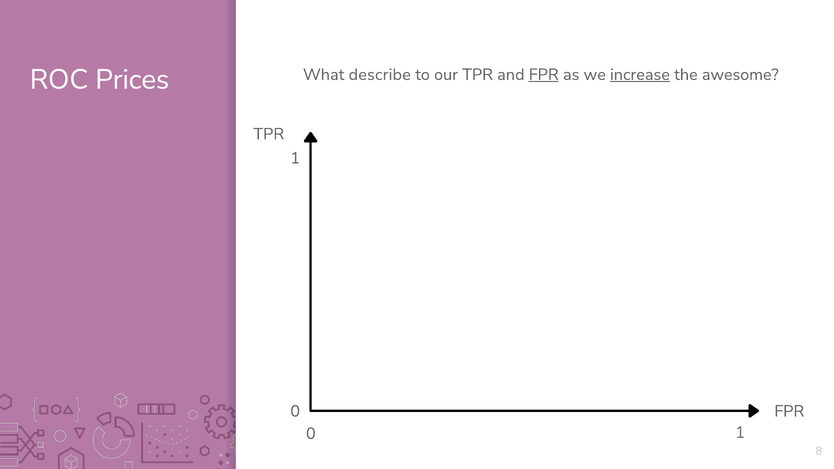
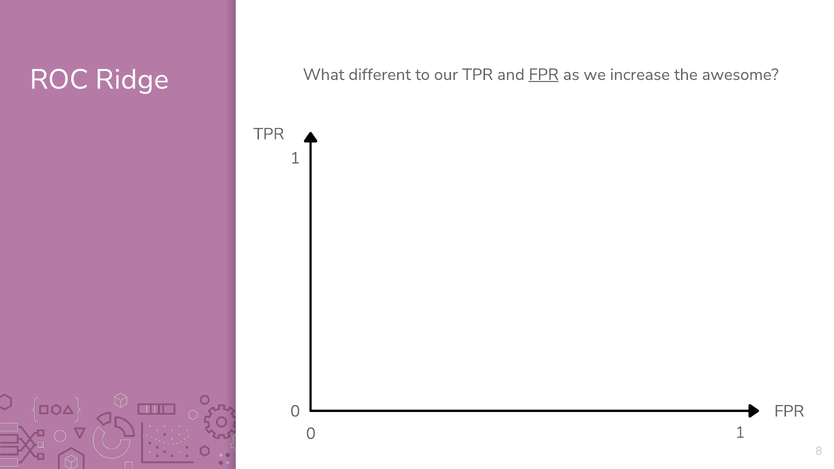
Prices: Prices -> Ridge (132, 79)
describe: describe -> different (380, 75)
increase underline: present -> none (640, 75)
